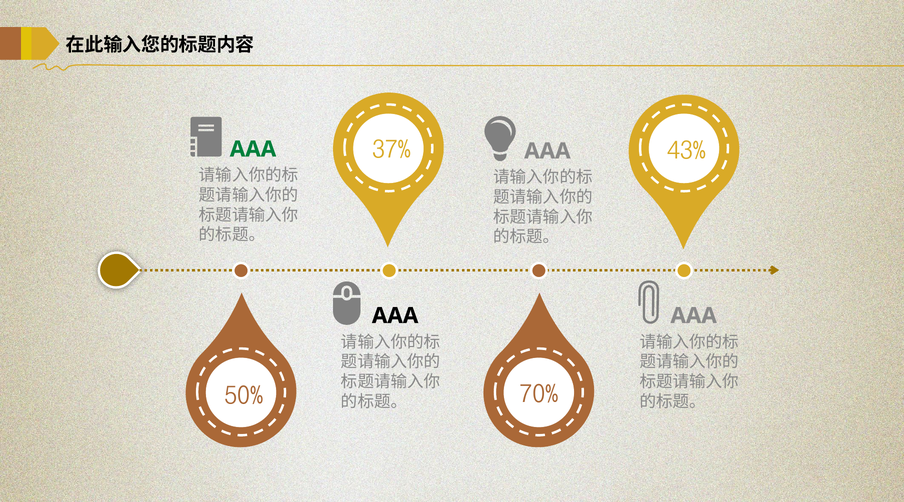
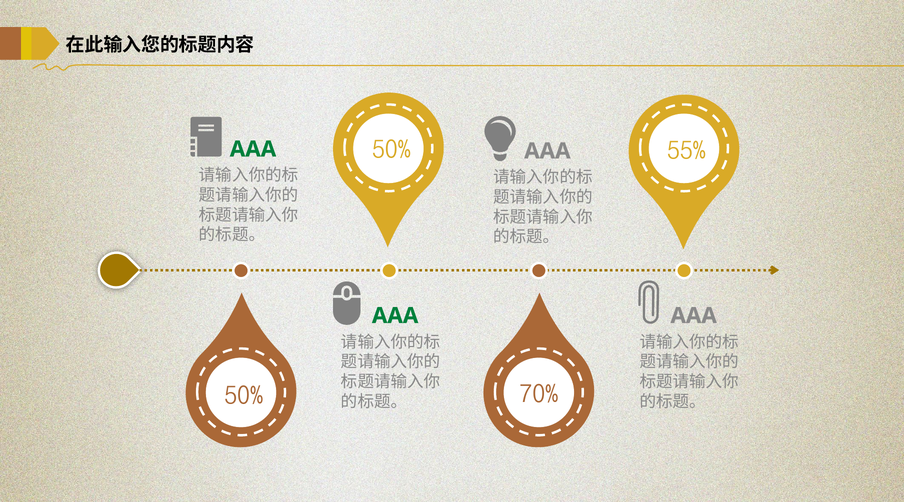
37%: 37% -> 50% (391, 150)
43%: 43% -> 55% (686, 151)
AAA colour: black -> green (395, 316)
